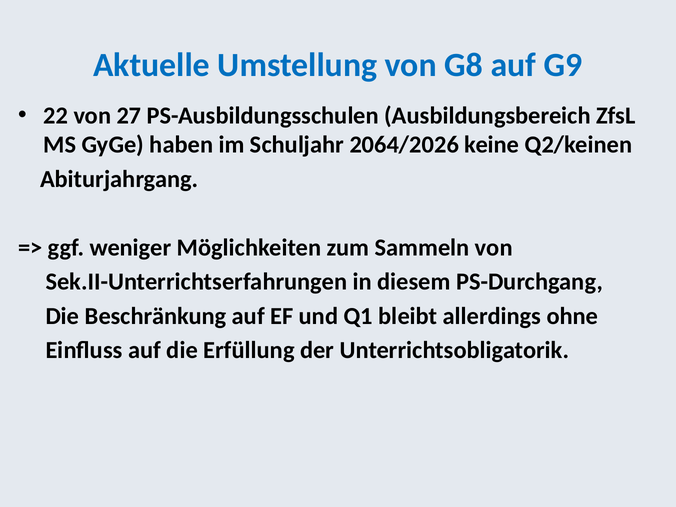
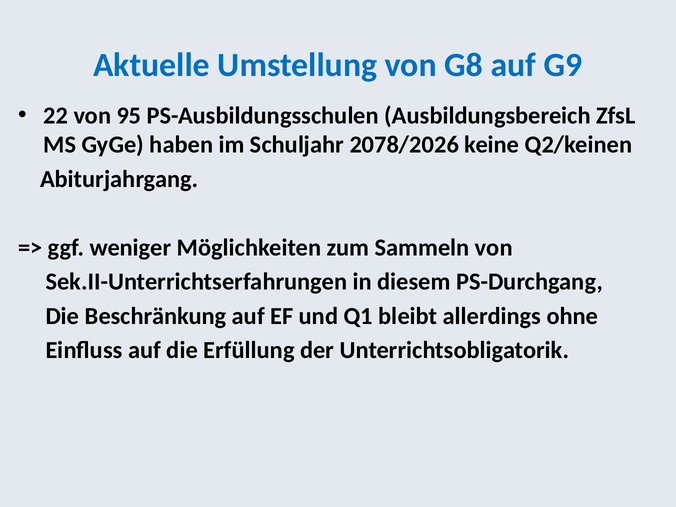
27: 27 -> 95 (129, 116)
2064/2026: 2064/2026 -> 2078/2026 (404, 145)
